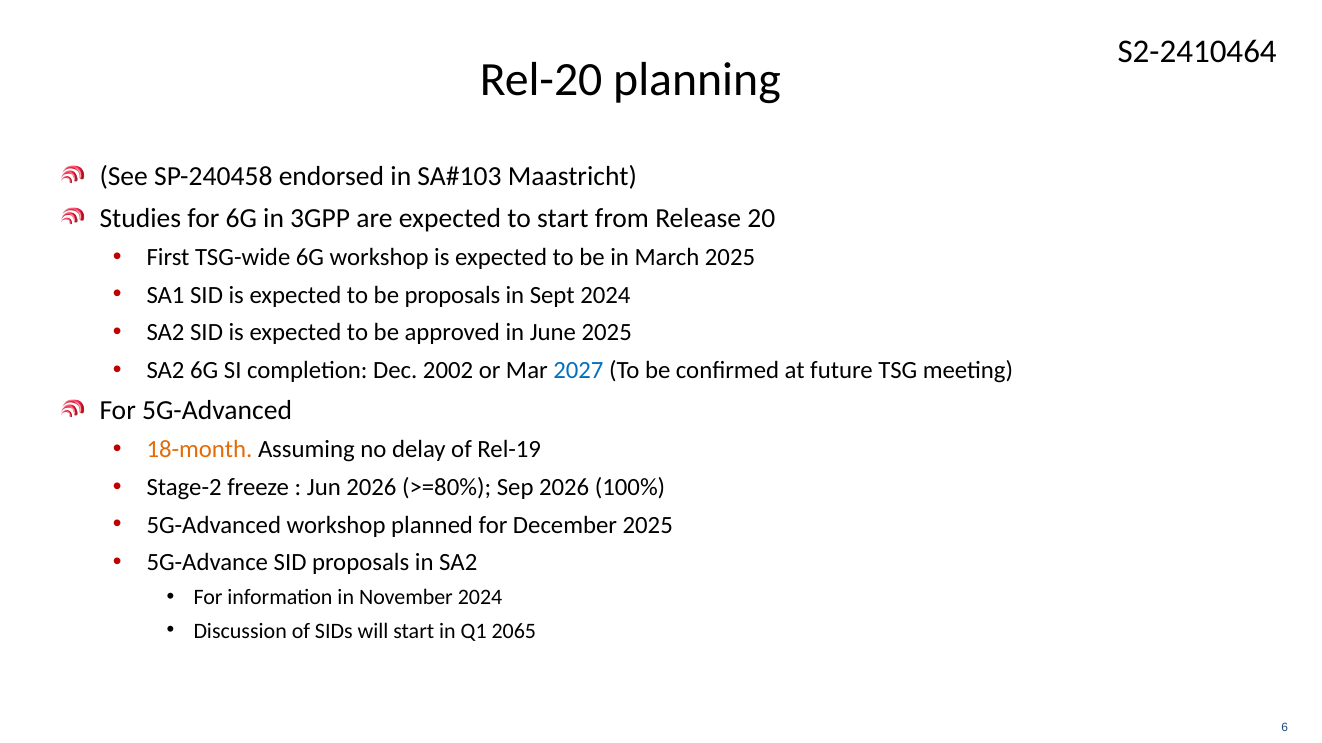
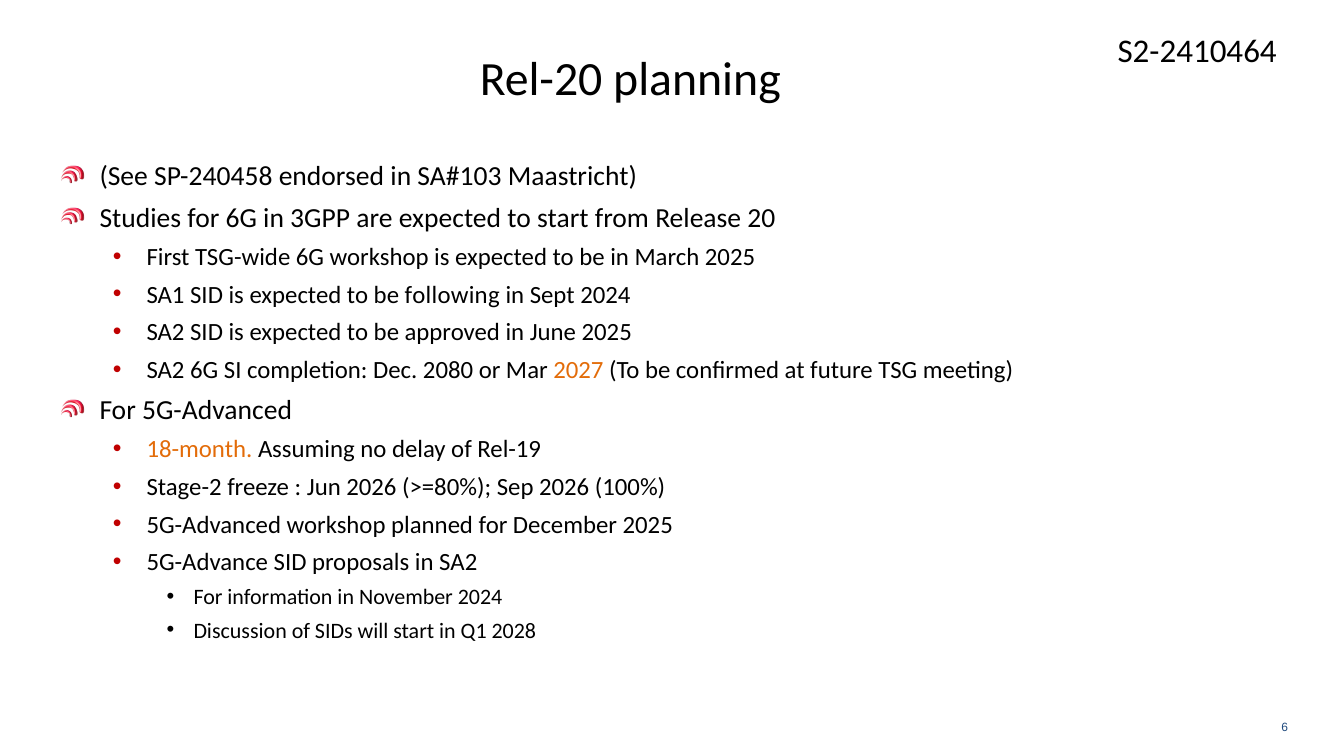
be proposals: proposals -> following (452, 295)
2002: 2002 -> 2080 (448, 371)
2027 colour: blue -> orange (578, 371)
2065: 2065 -> 2028 (514, 631)
